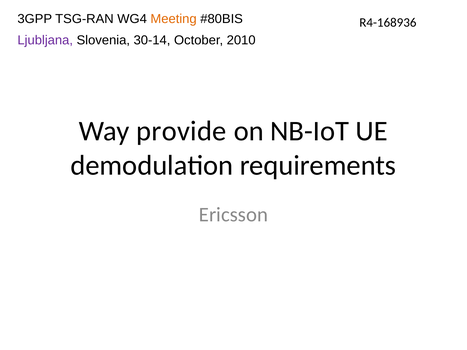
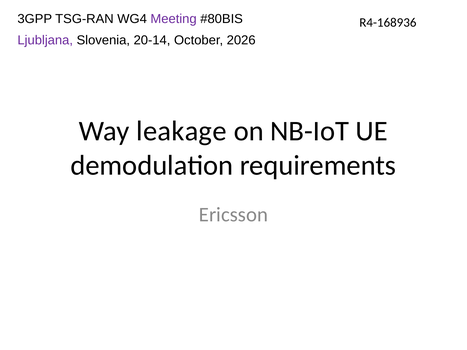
Meeting colour: orange -> purple (174, 19)
30-14: 30-14 -> 20-14 (152, 40)
2010: 2010 -> 2026 (241, 40)
provide: provide -> leakage (181, 131)
